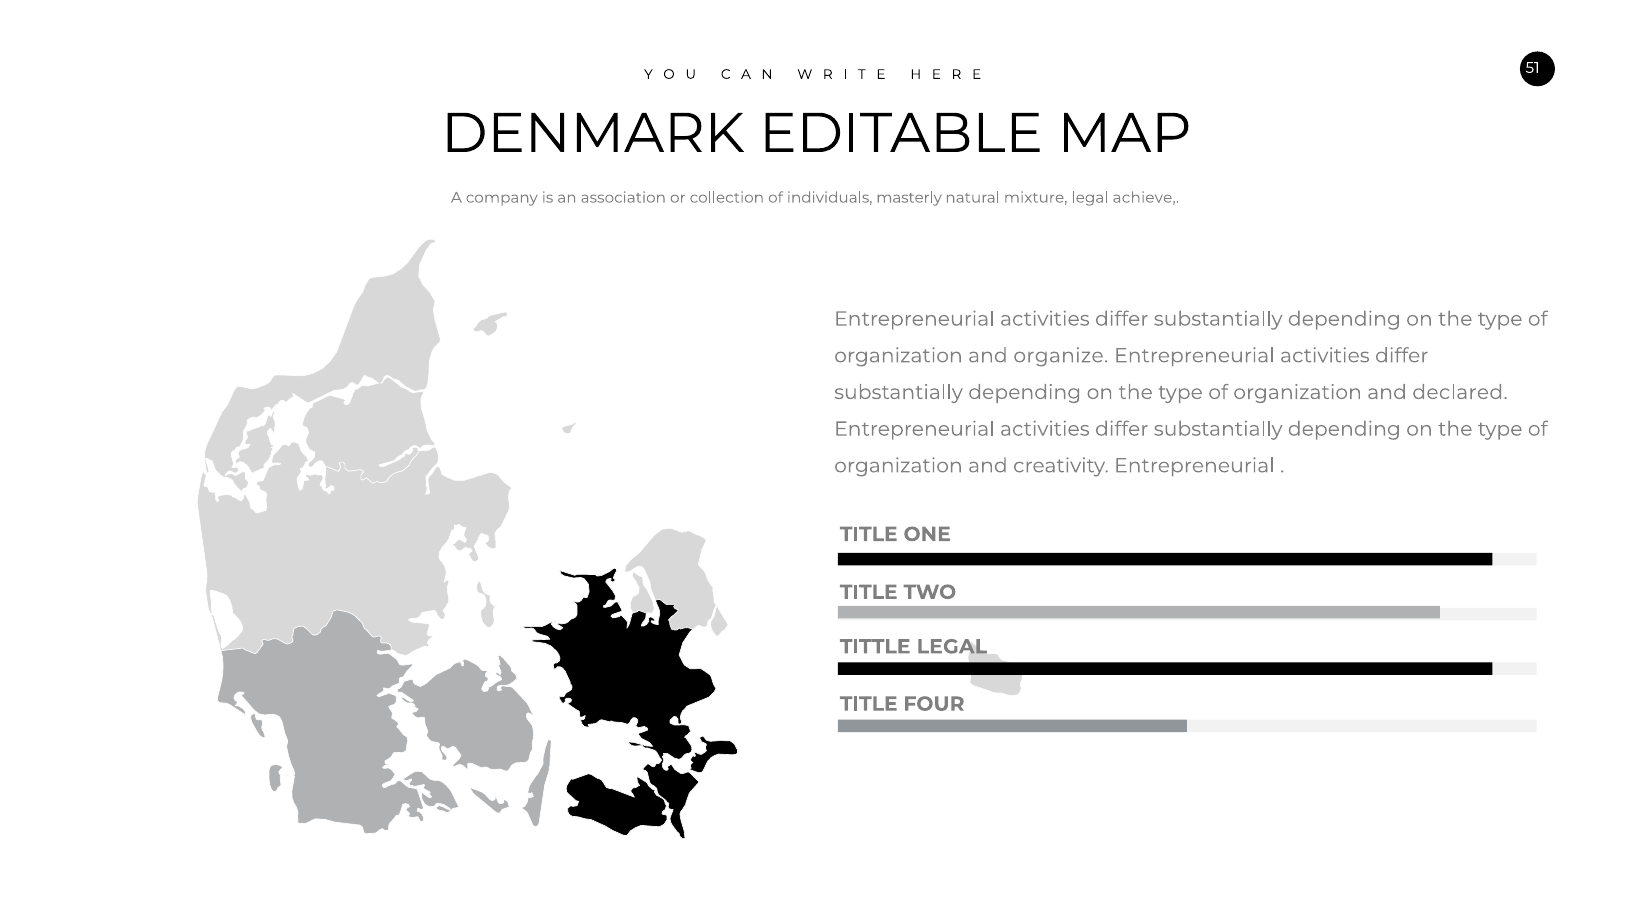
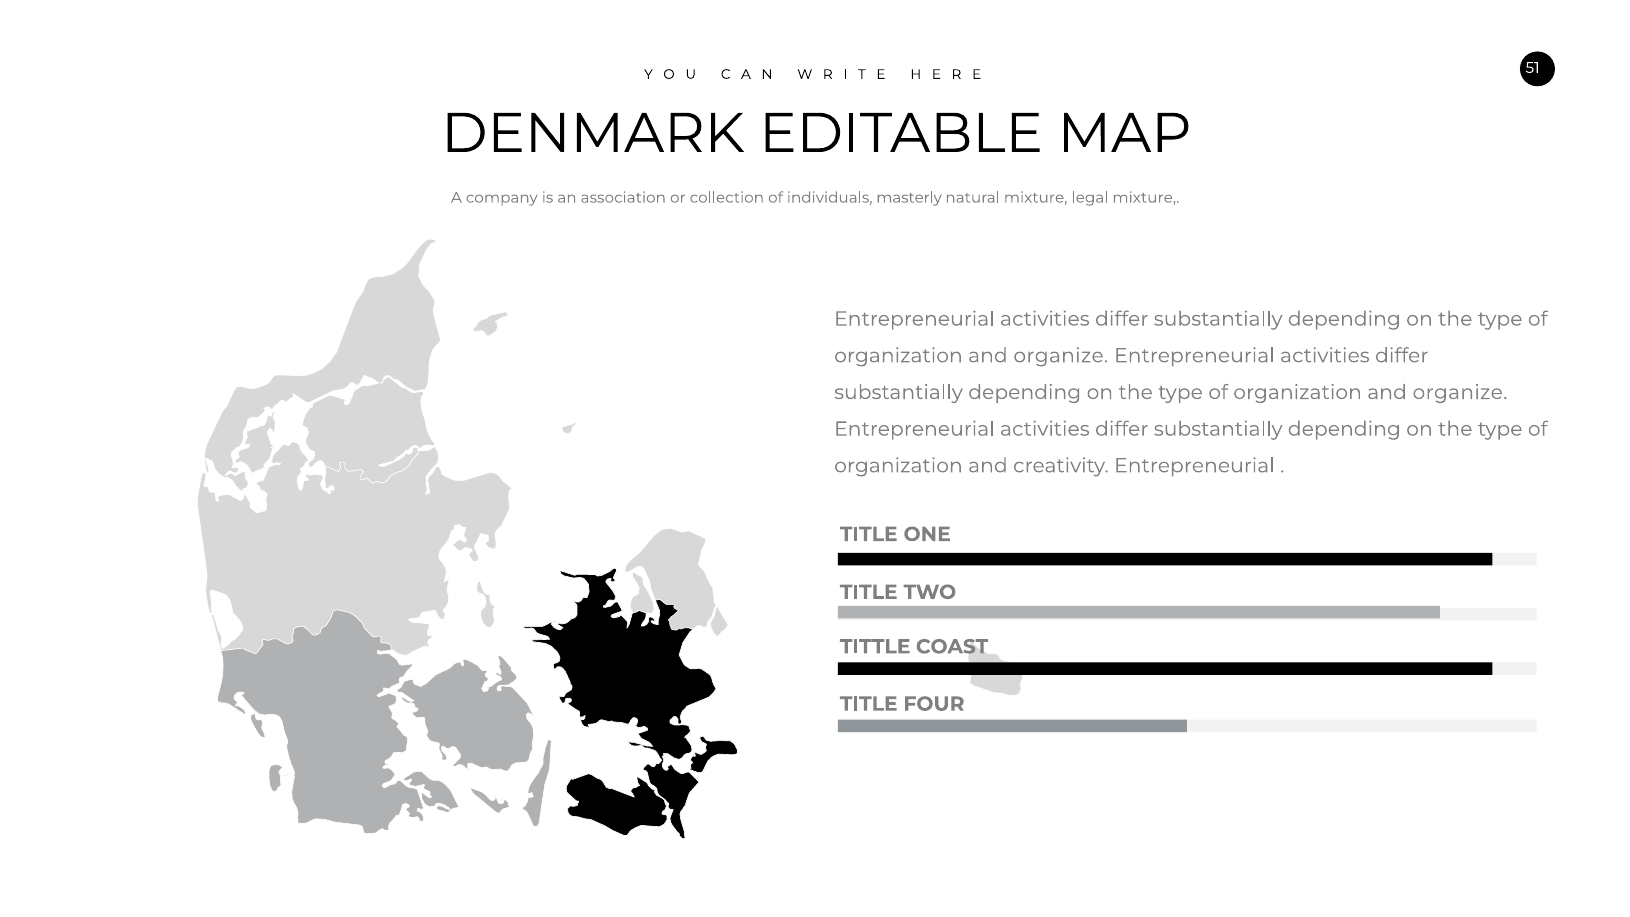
legal achieve: achieve -> mixture (1146, 198)
declared: declared -> organize (1460, 392)
TITTLE LEGAL: LEGAL -> COAST (952, 647)
